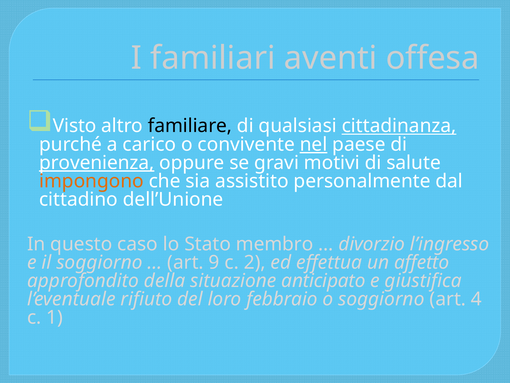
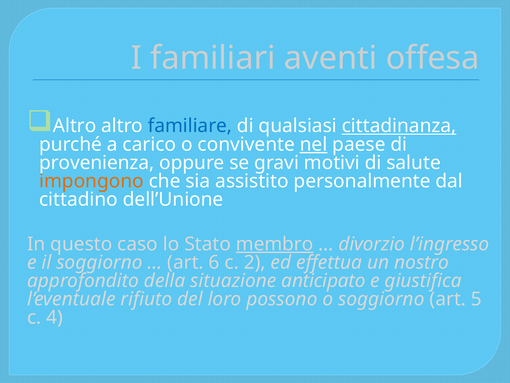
Visto: Visto -> Altro (75, 126)
familiare colour: black -> blue (190, 126)
provenienza underline: present -> none (97, 163)
membro underline: none -> present (275, 244)
9: 9 -> 6 (214, 262)
affetto: affetto -> nostro (422, 262)
febbraio: febbraio -> possono (282, 299)
4: 4 -> 5 (476, 299)
1: 1 -> 4 (55, 317)
